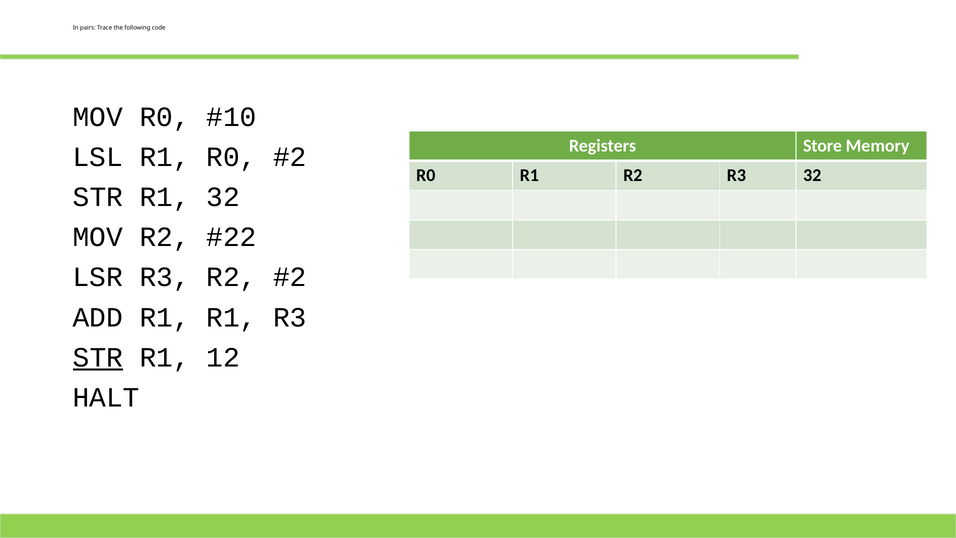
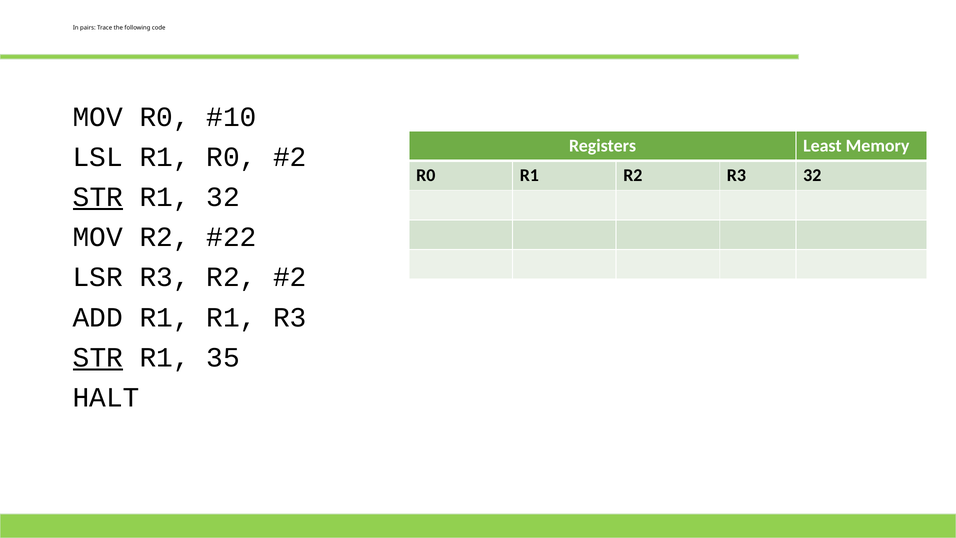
Store: Store -> Least (822, 146)
STR underline: none -> present (98, 197)
12: 12 -> 35 (223, 357)
